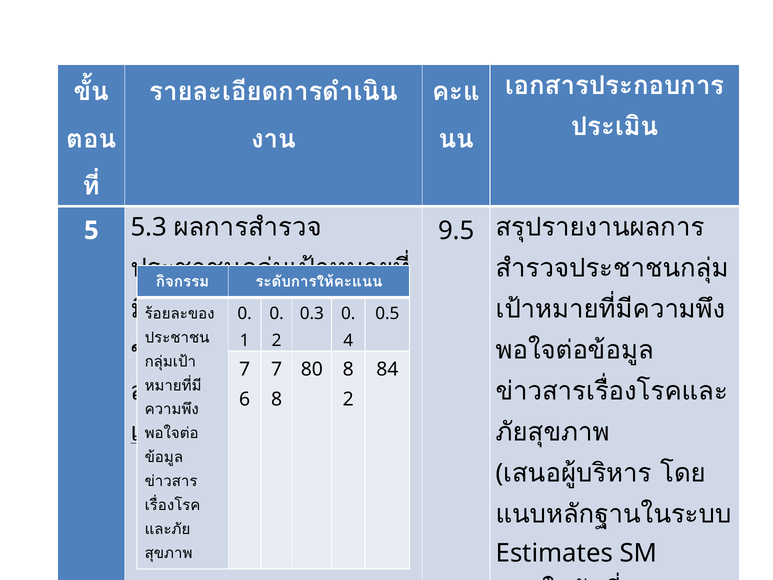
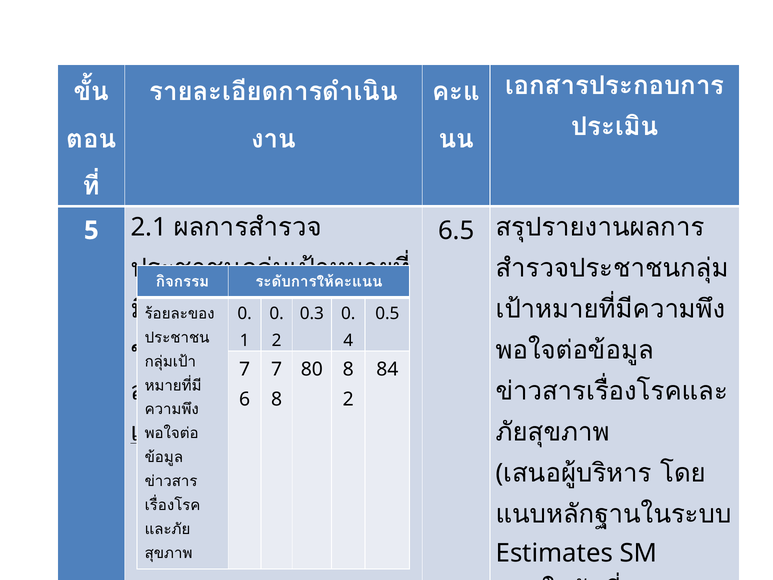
9.5: 9.5 -> 6.5 (456, 230)
5.3: 5.3 -> 2.1 (149, 227)
